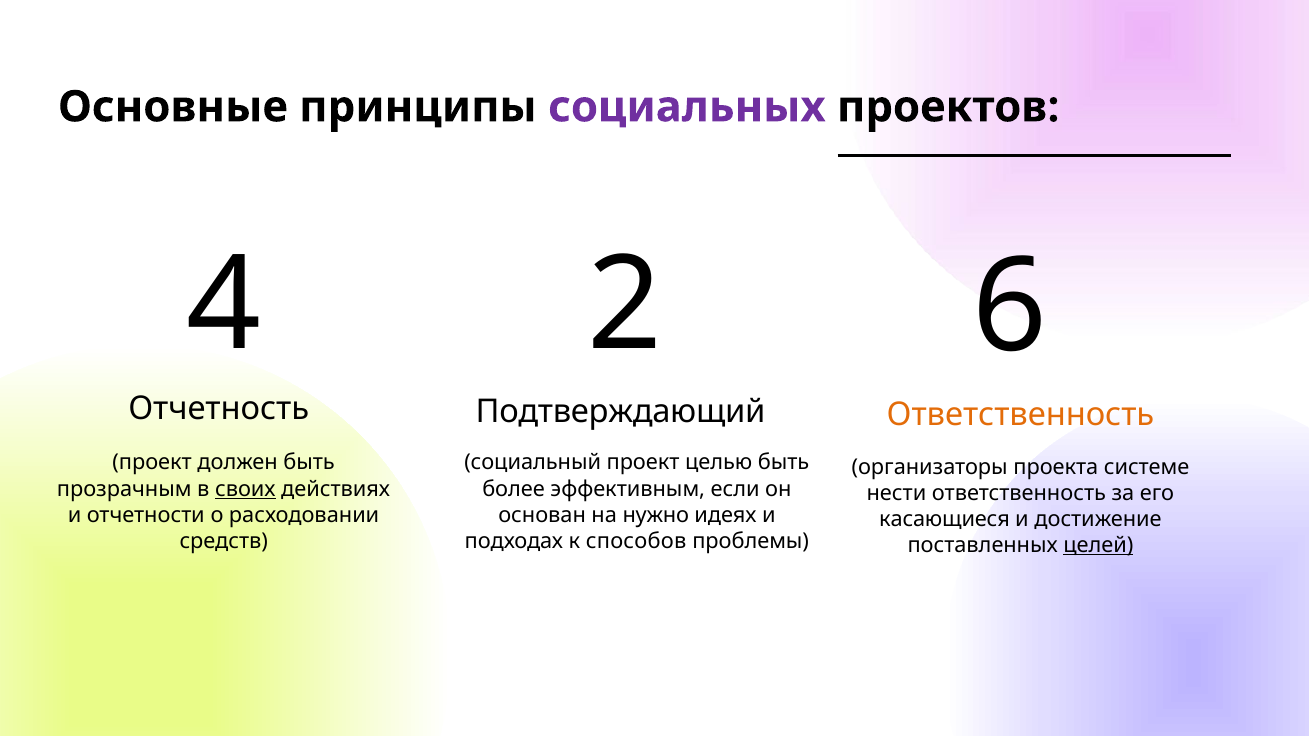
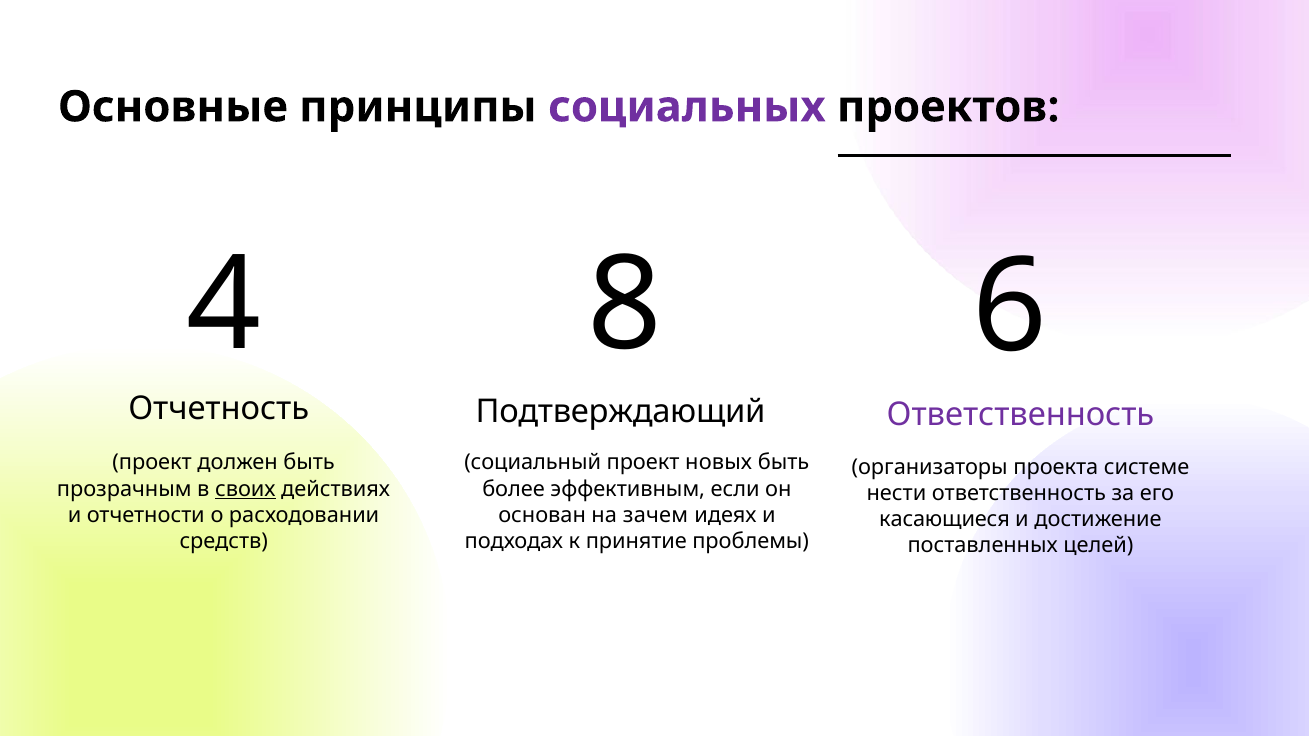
2: 2 -> 8 (625, 306)
Ответственность colour: orange -> purple (1020, 415)
целью: целью -> новых (719, 463)
нужно: нужно -> зачем (656, 515)
способов: способов -> принятие (636, 541)
целей underline: present -> none (1098, 546)
